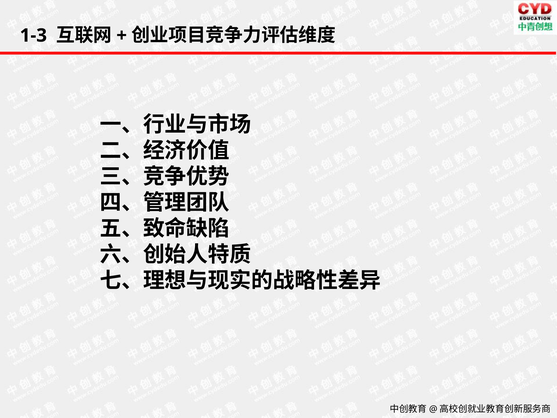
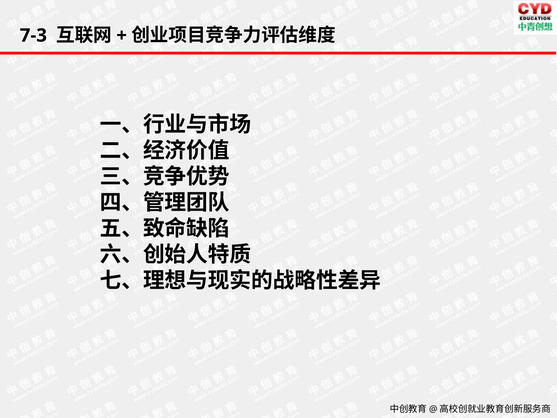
1-3: 1-3 -> 7-3 (33, 35)
